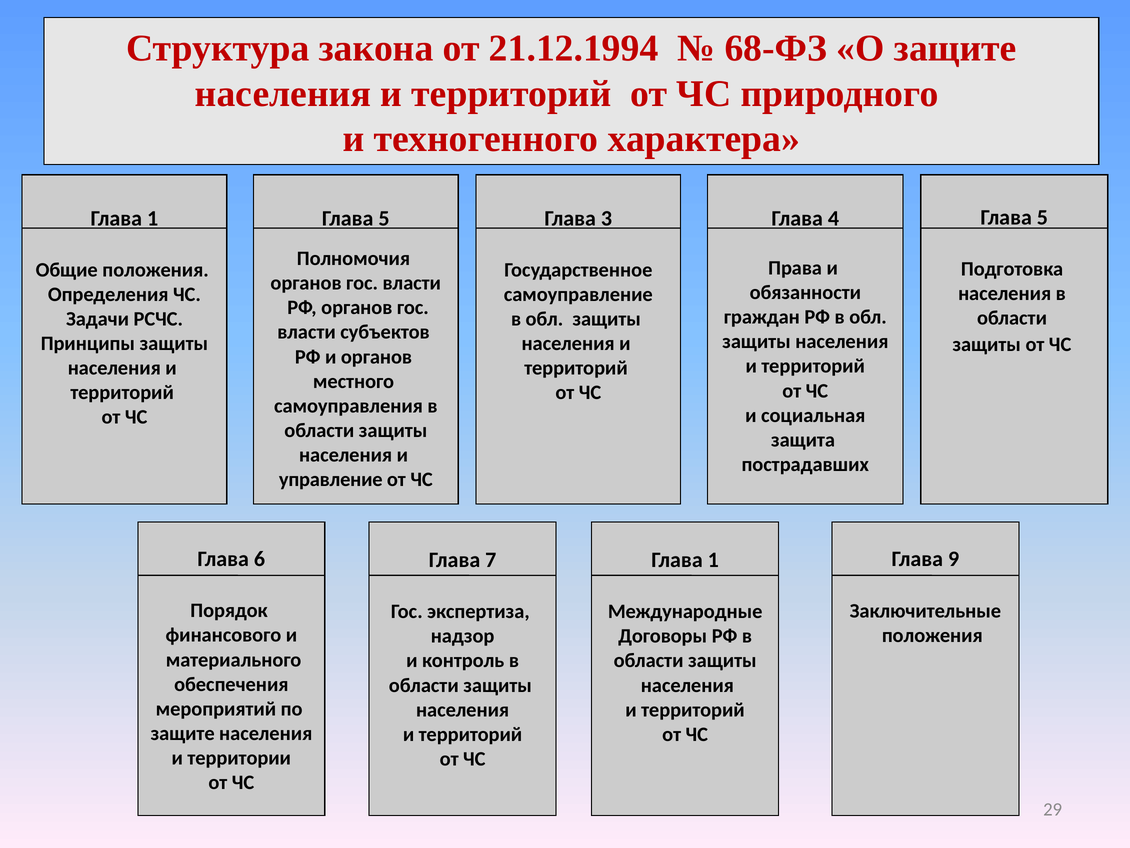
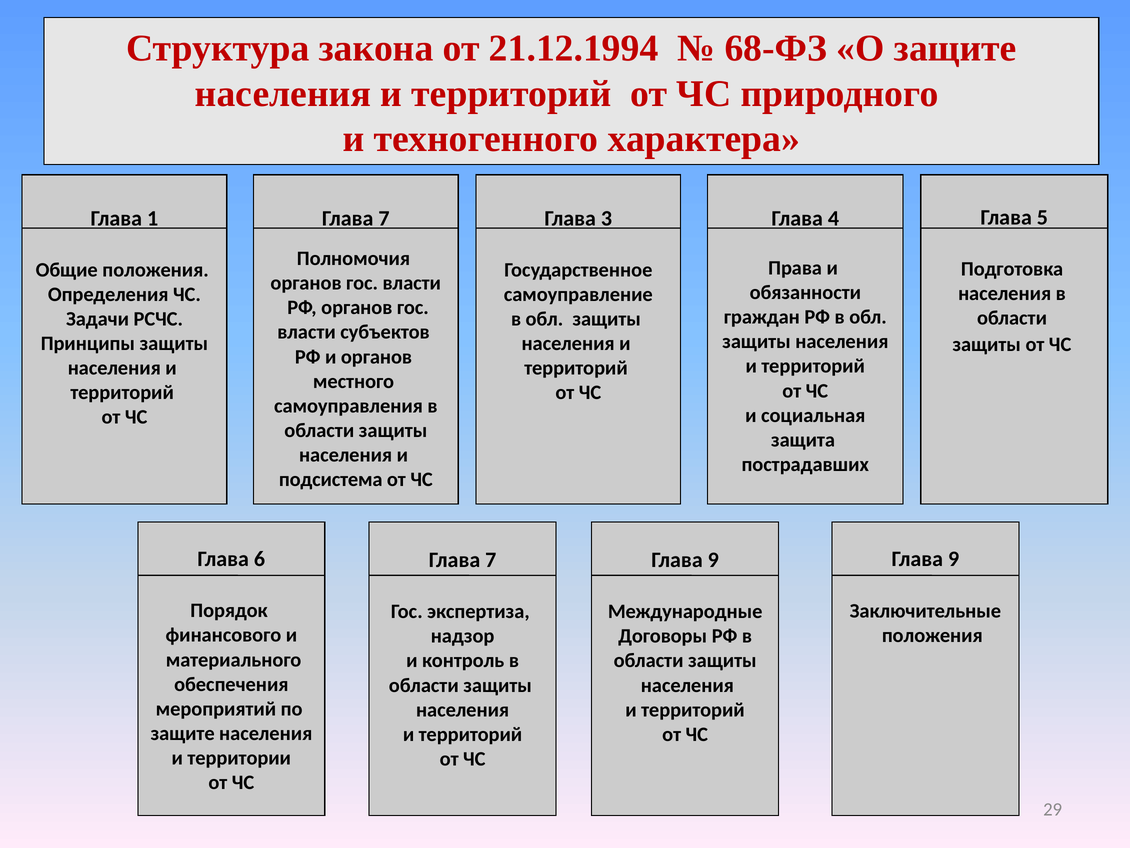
5: 5 -> 7 (384, 218)
управление: управление -> подсистема (331, 479)
1: 1 -> 9 (713, 560)
